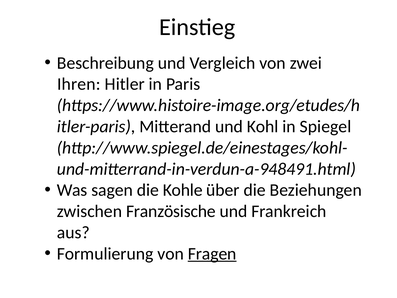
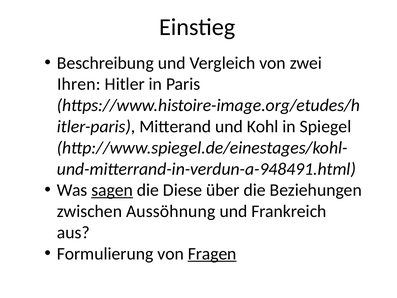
sagen underline: none -> present (112, 190)
Kohle: Kohle -> Diese (183, 190)
Französische: Französische -> Aussöhnung (171, 211)
